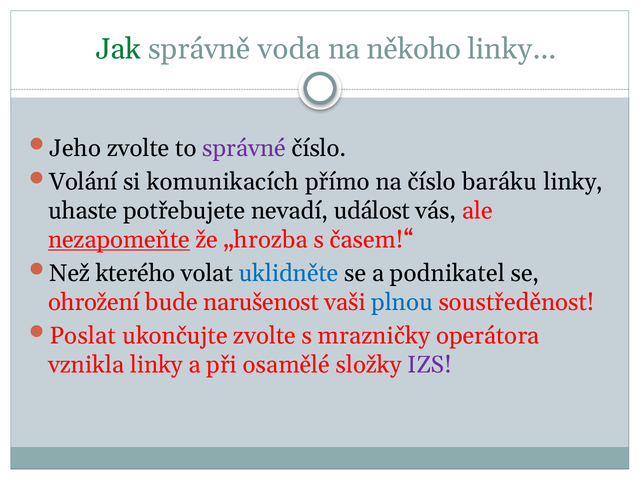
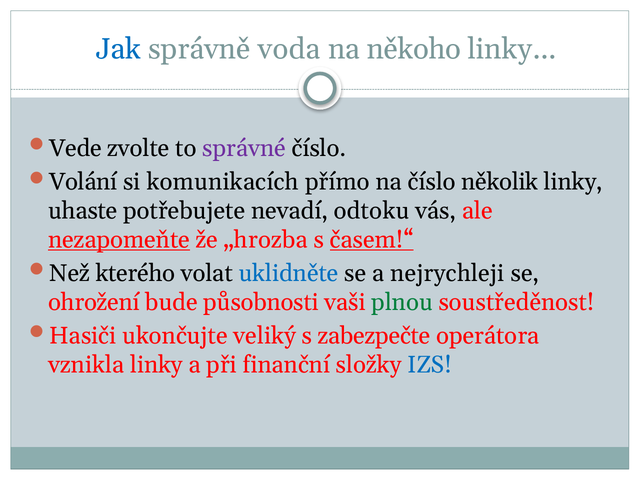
Jak colour: green -> blue (118, 49)
Jeho: Jeho -> Vede (75, 148)
baráku: baráku -> několik (500, 182)
událost: událost -> odtoku (372, 211)
časem!“ underline: none -> present (372, 240)
podnikatel: podnikatel -> nejrychleji (447, 273)
narušenost: narušenost -> působnosti (261, 302)
plnou colour: blue -> green (402, 302)
Poslat: Poslat -> Hasiči (83, 336)
ukončujte zvolte: zvolte -> veliký (265, 336)
mrazničky: mrazničky -> zabezpečte (374, 336)
osamělé: osamělé -> finanční (286, 365)
IZS colour: purple -> blue (430, 365)
